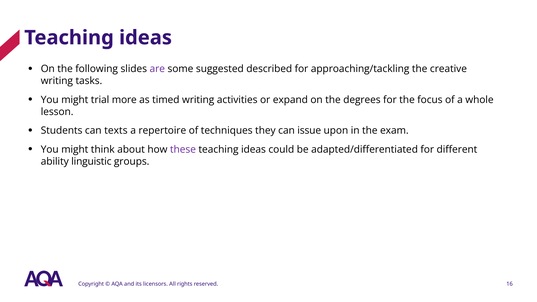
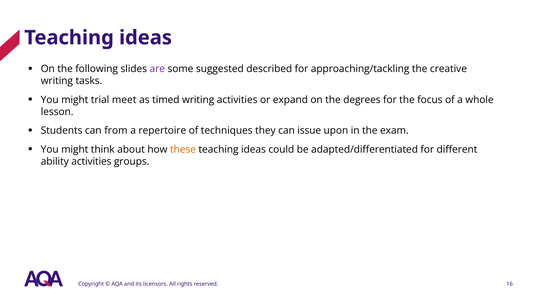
more: more -> meet (124, 100)
texts: texts -> from (116, 131)
these colour: purple -> orange (183, 149)
ability linguistic: linguistic -> activities (91, 162)
